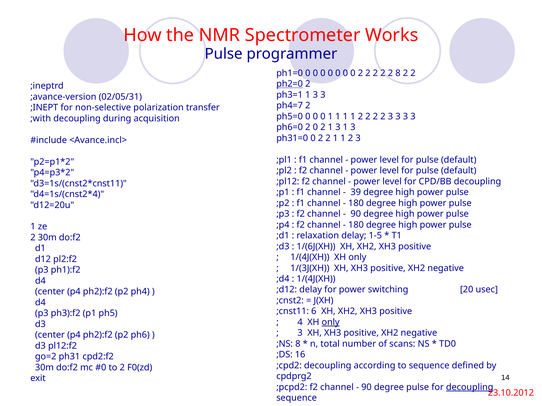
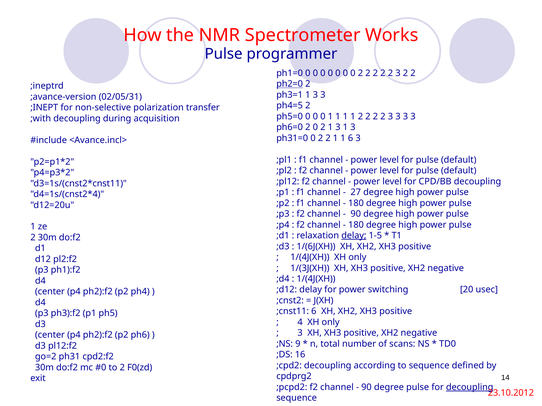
8: 8 -> 3 (398, 73)
ph4=7: ph4=7 -> ph4=5 (290, 106)
2 1 1 2: 2 -> 6 (351, 138)
39: 39 -> 27 (356, 192)
delay underline: none -> present (354, 236)
only underline: present -> none (331, 323)
;NS 8: 8 -> 9 (298, 344)
